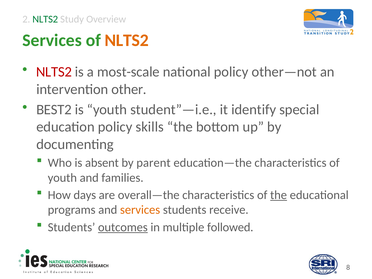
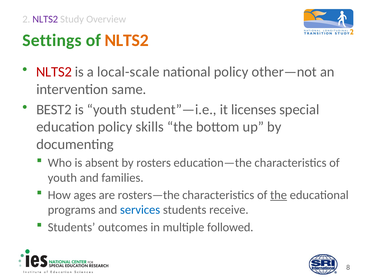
NLTS2 colour: green -> purple (45, 19)
Services: Services -> Settings (52, 40)
most-scale: most-scale -> local-scale (128, 72)
other: other -> same (129, 89)
identify: identify -> licenses (254, 110)
parent: parent -> rosters (154, 163)
days: days -> ages (85, 195)
overall—the: overall—the -> rosters—the (149, 195)
services colour: orange -> blue (140, 210)
outcomes underline: present -> none (123, 227)
